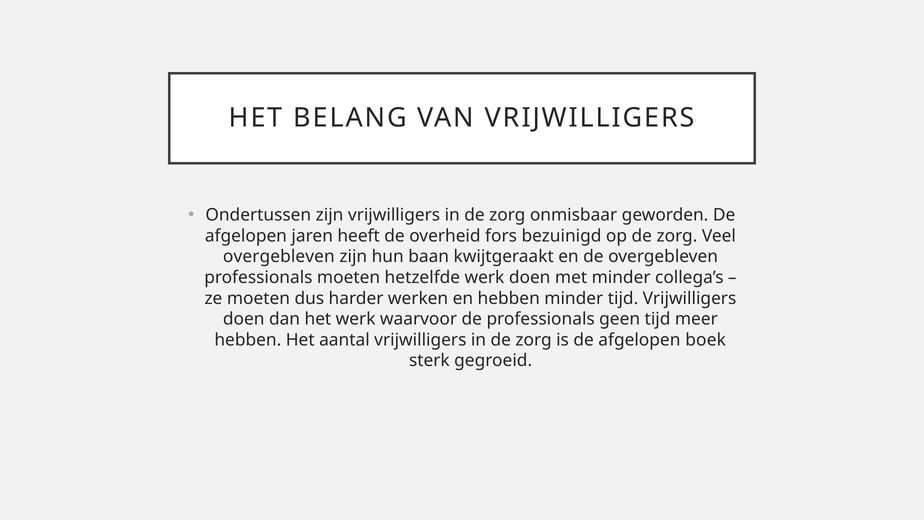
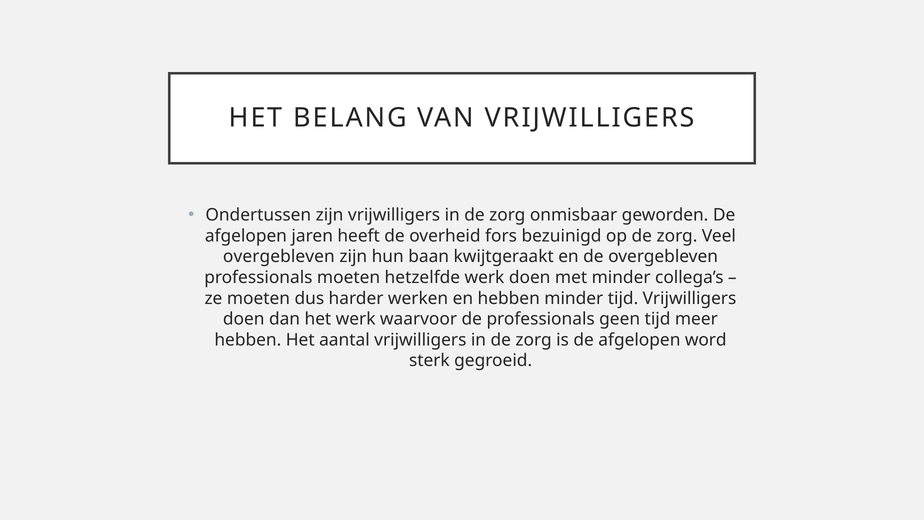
boek: boek -> word (706, 340)
